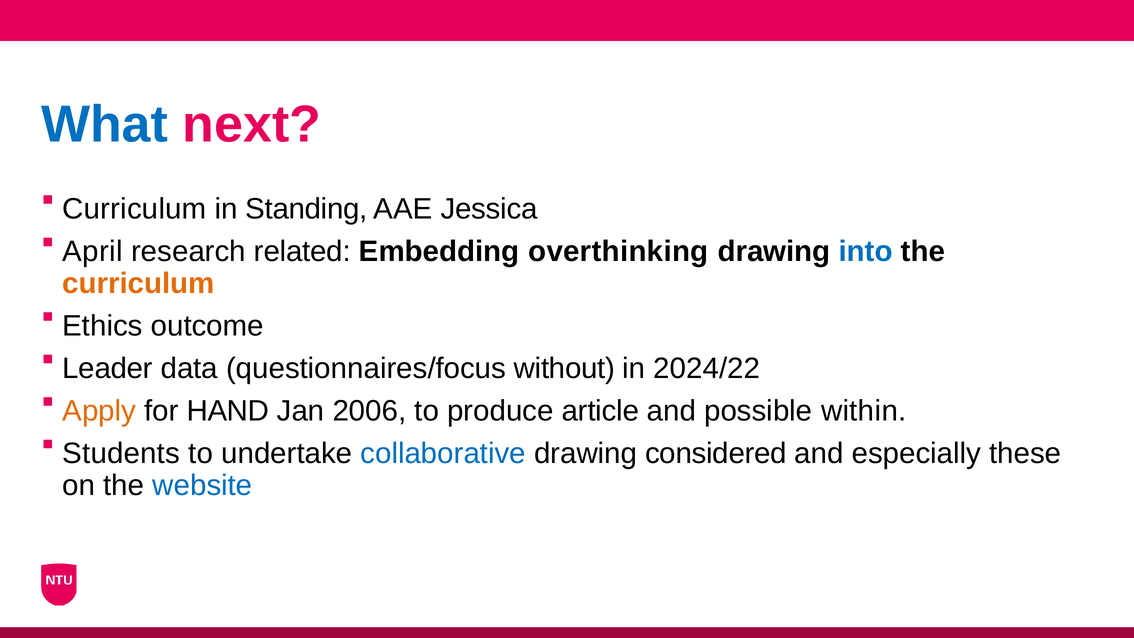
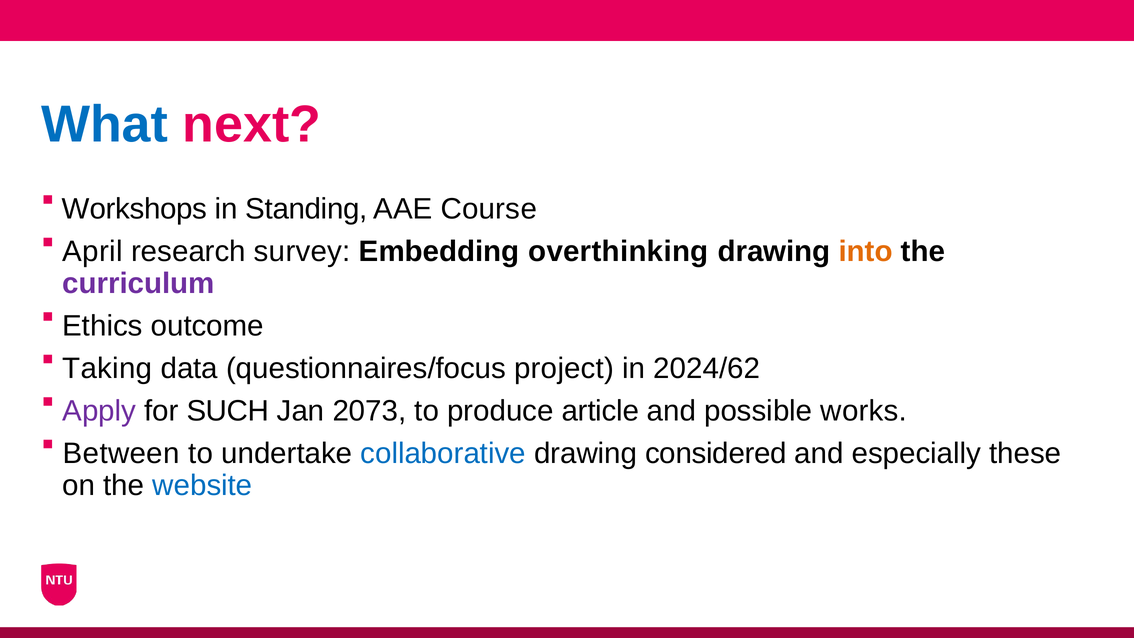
Curriculum: Curriculum -> Workshops (135, 209)
Jessica: Jessica -> Course (489, 209)
related: related -> survey (302, 252)
into colour: blue -> orange (866, 252)
curriculum colour: orange -> purple (139, 283)
Leader: Leader -> Taking (107, 368)
without: without -> project (564, 368)
2024/22: 2024/22 -> 2024/62 (707, 368)
Apply colour: orange -> purple (99, 411)
HAND: HAND -> SUCH (228, 411)
2006: 2006 -> 2073 (369, 411)
within: within -> works (864, 411)
Students: Students -> Between (121, 453)
